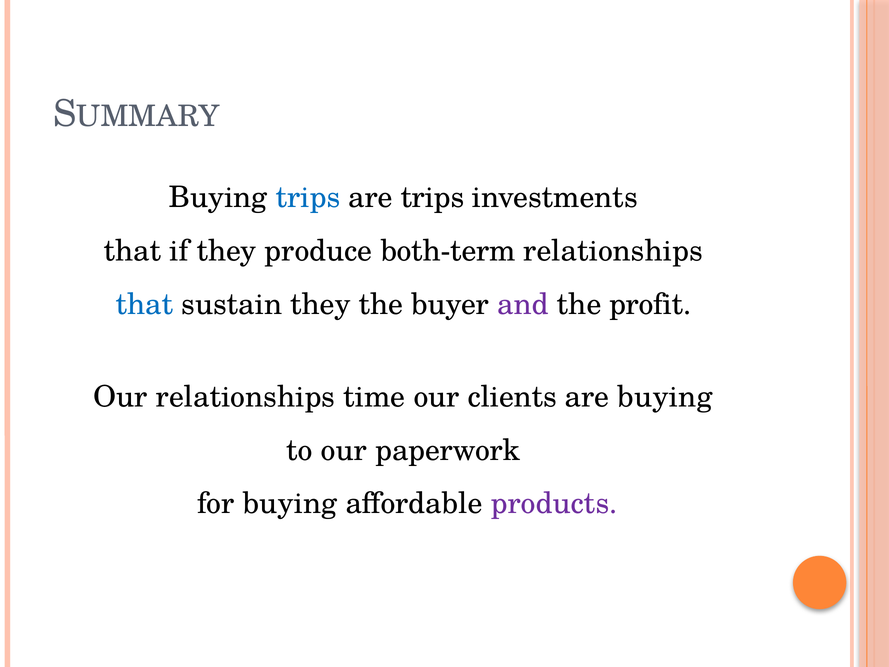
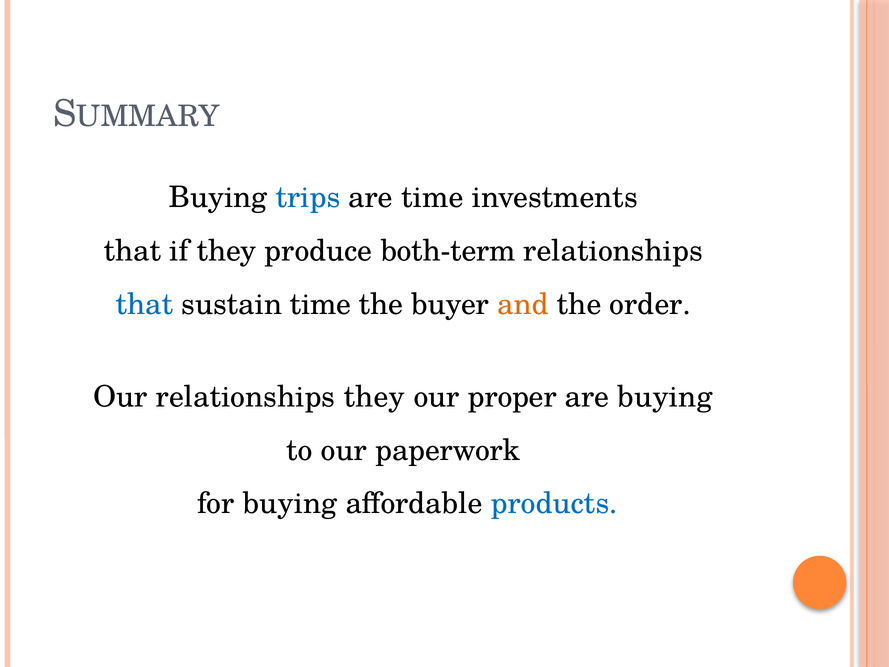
are trips: trips -> time (432, 198)
sustain they: they -> time (321, 304)
and colour: purple -> orange (523, 304)
profit: profit -> order (650, 304)
relationships time: time -> they (374, 397)
clients: clients -> proper (512, 397)
products colour: purple -> blue (554, 503)
